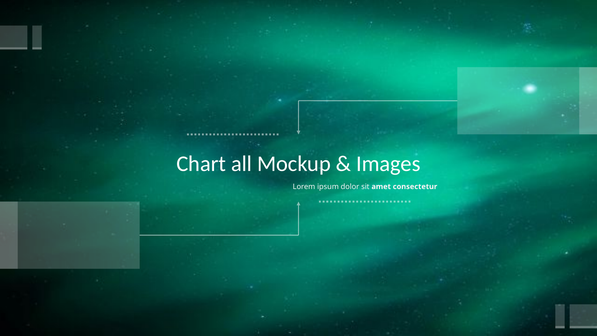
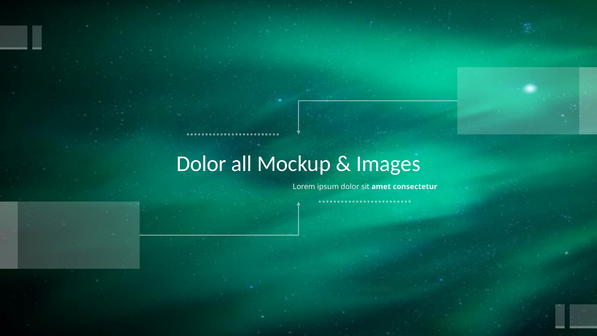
Chart: Chart -> Dolor (201, 164)
